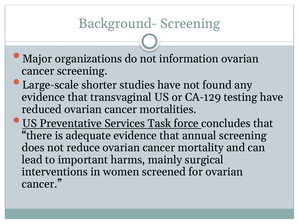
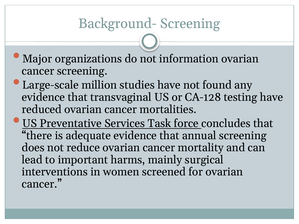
shorter: shorter -> million (99, 85)
CA-129: CA-129 -> CA-128 (203, 97)
